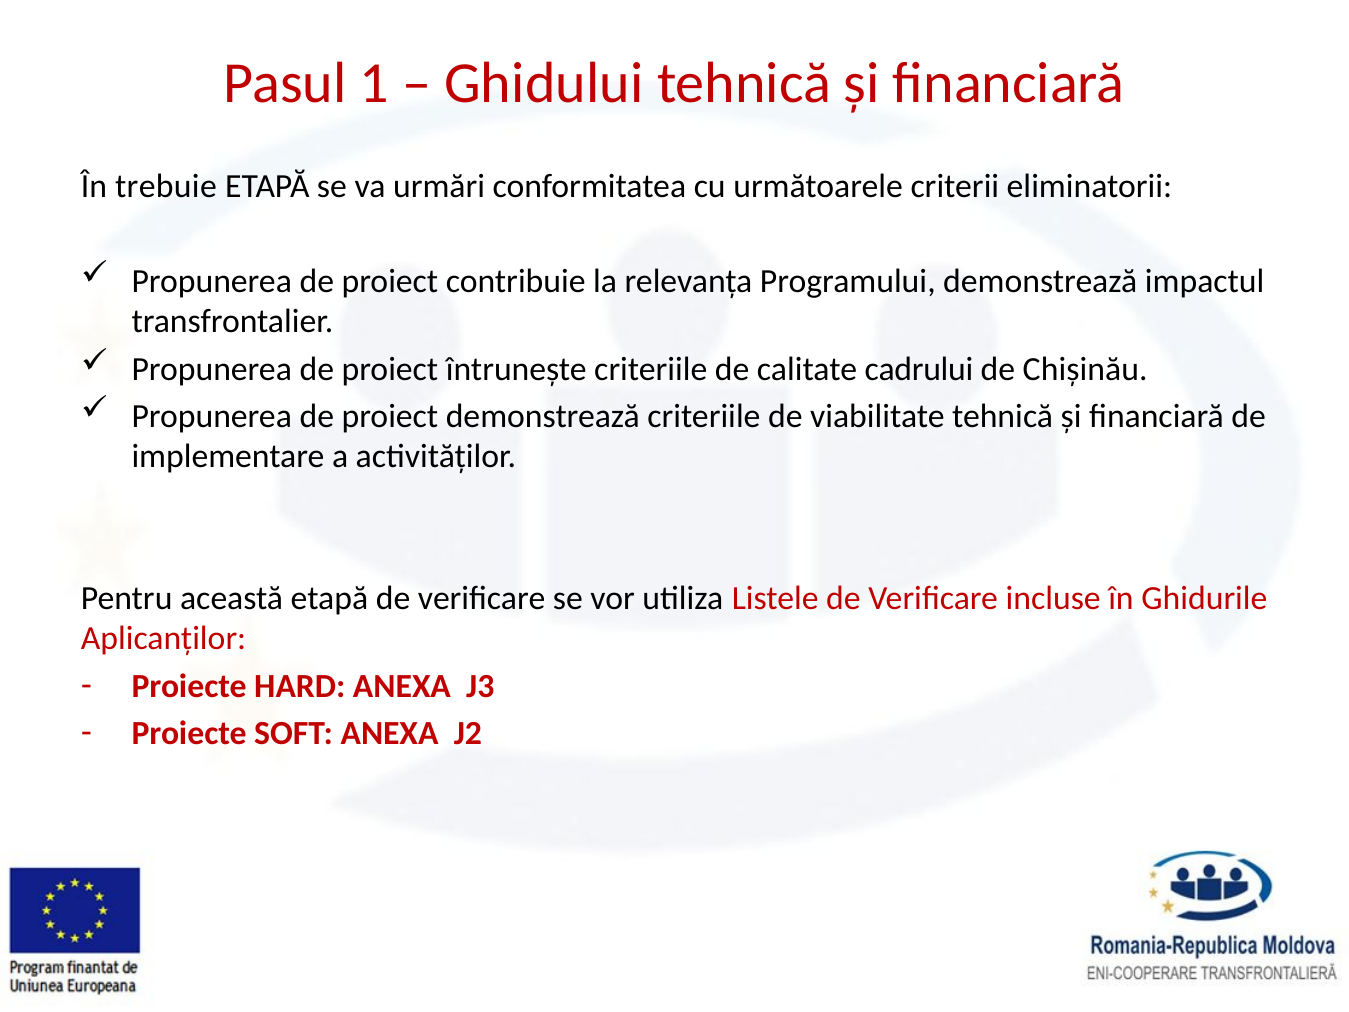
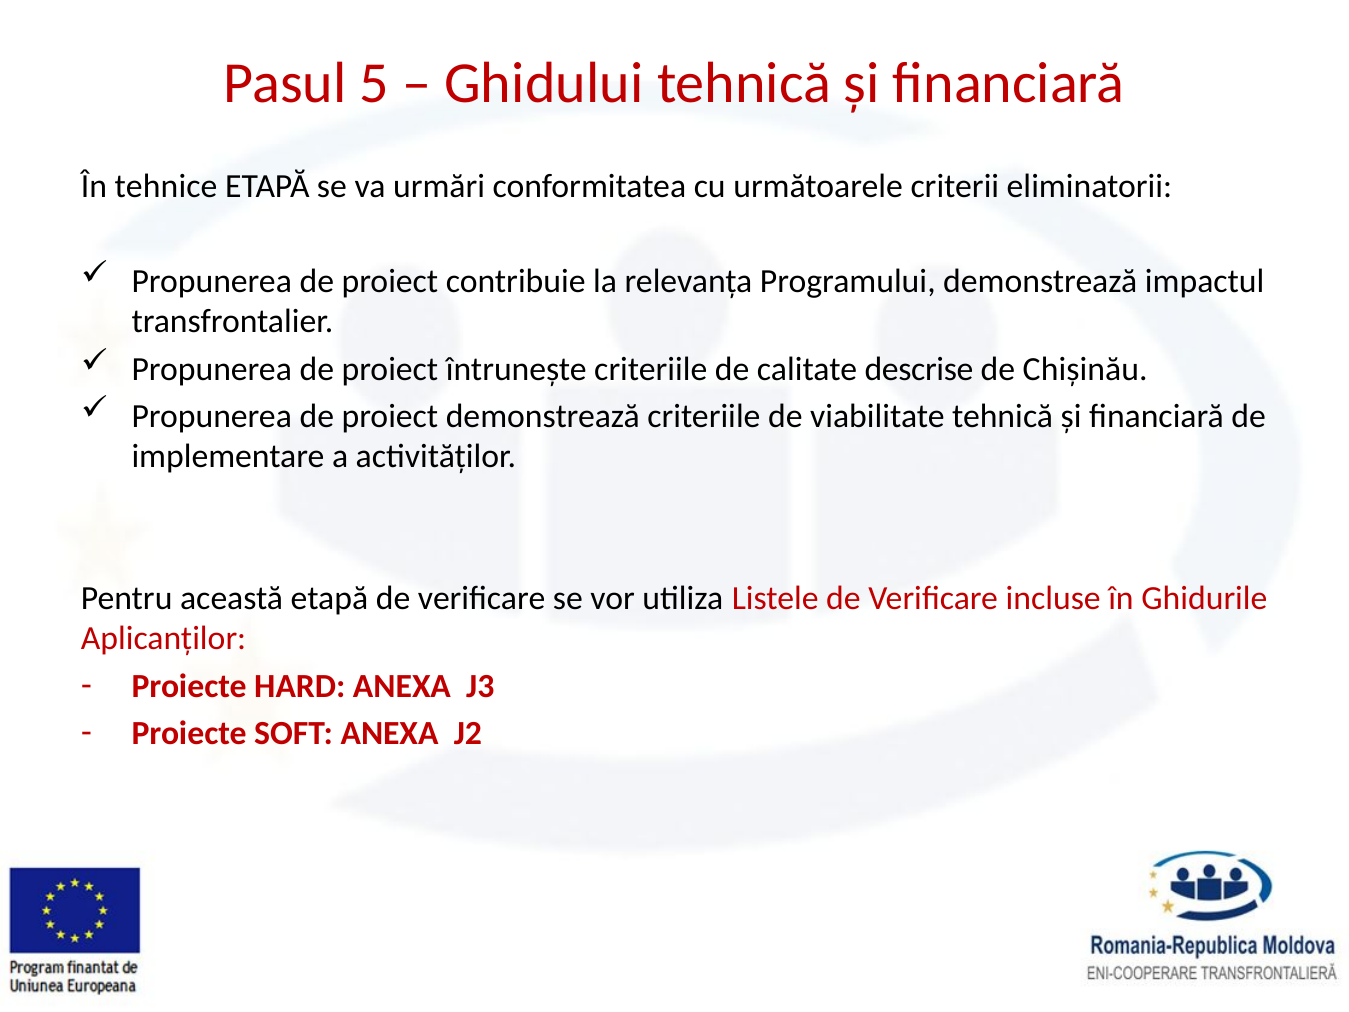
1: 1 -> 5 (374, 83)
trebuie: trebuie -> tehnice (166, 187)
cadrului: cadrului -> descrise (919, 369)
